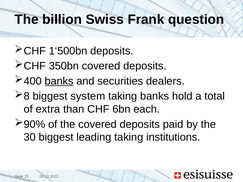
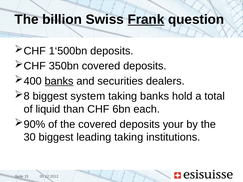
Frank underline: none -> present (146, 19)
extra: extra -> liquid (48, 109)
paid: paid -> your (173, 124)
